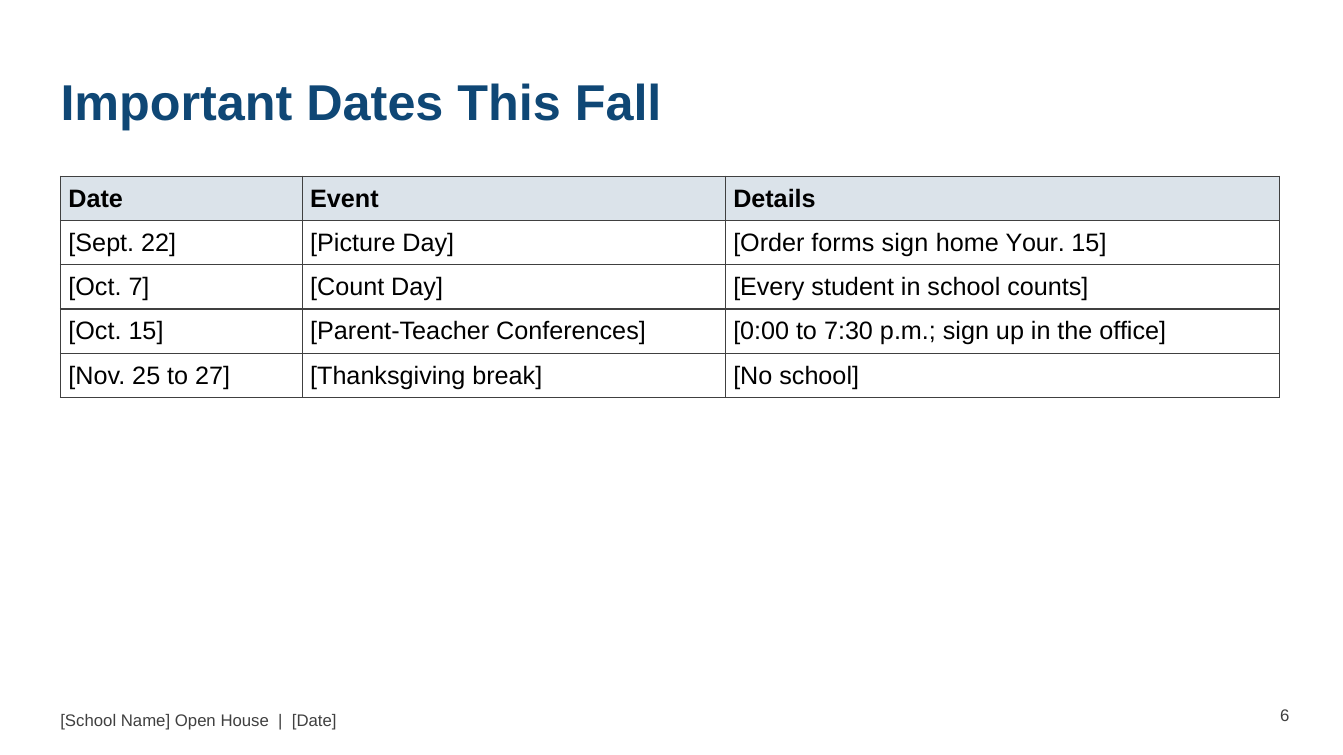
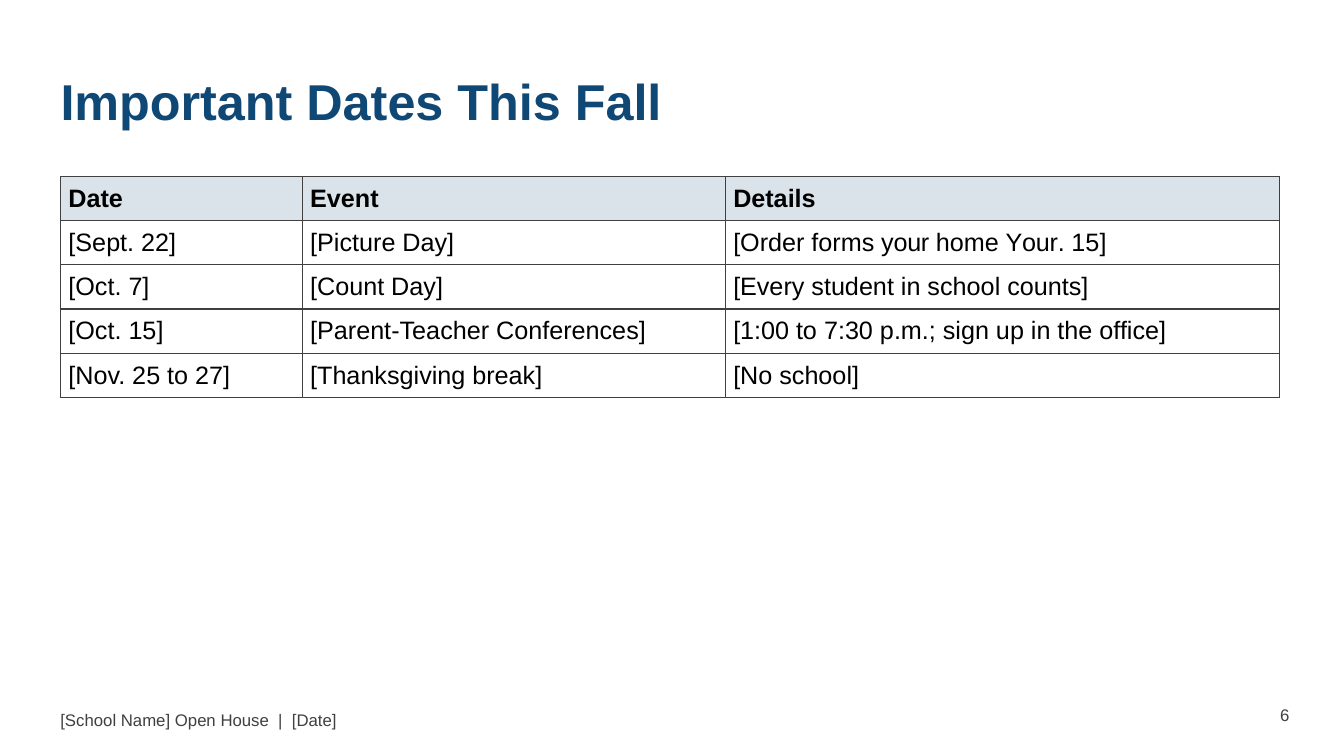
forms sign: sign -> your (905, 243)
0:00: 0:00 -> 1:00 (761, 332)
